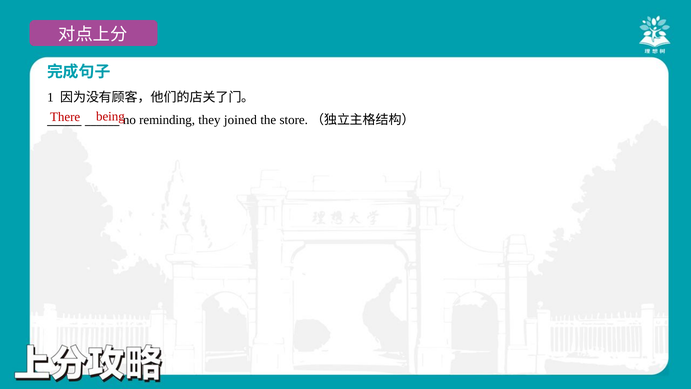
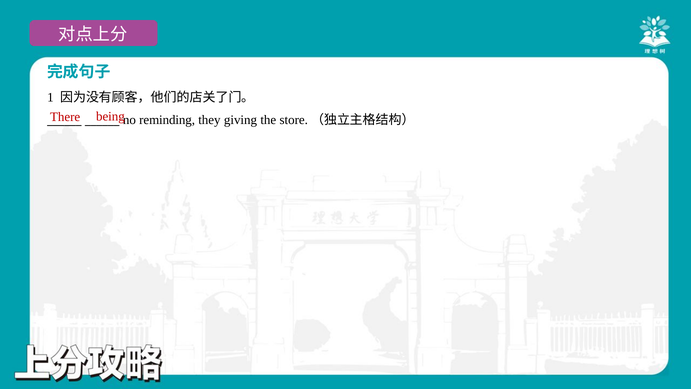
joined: joined -> giving (240, 120)
